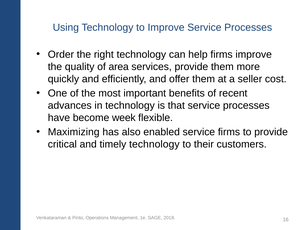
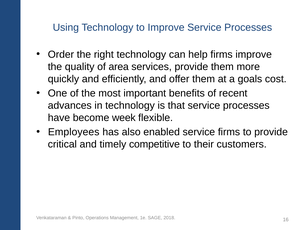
seller: seller -> goals (250, 79)
Maximizing: Maximizing -> Employees (74, 132)
timely technology: technology -> competitive (154, 144)
